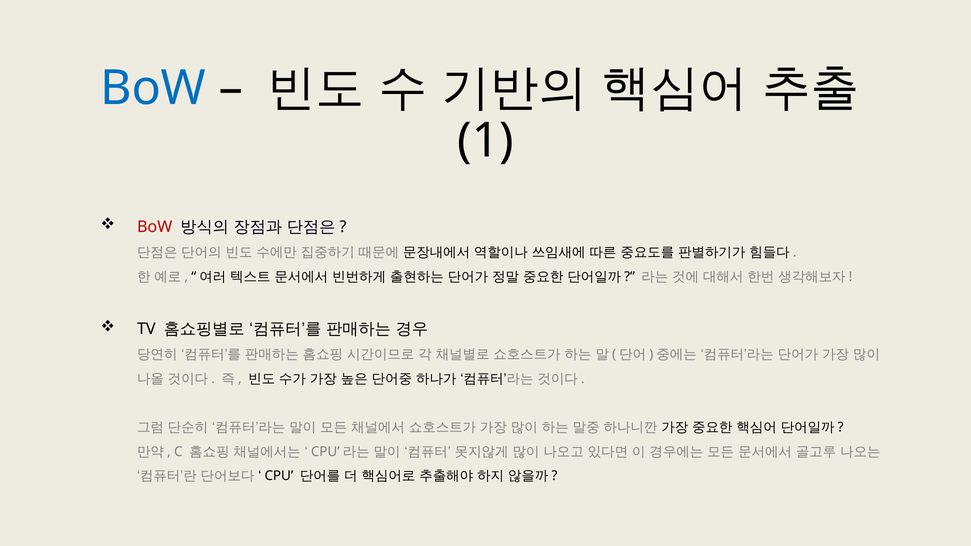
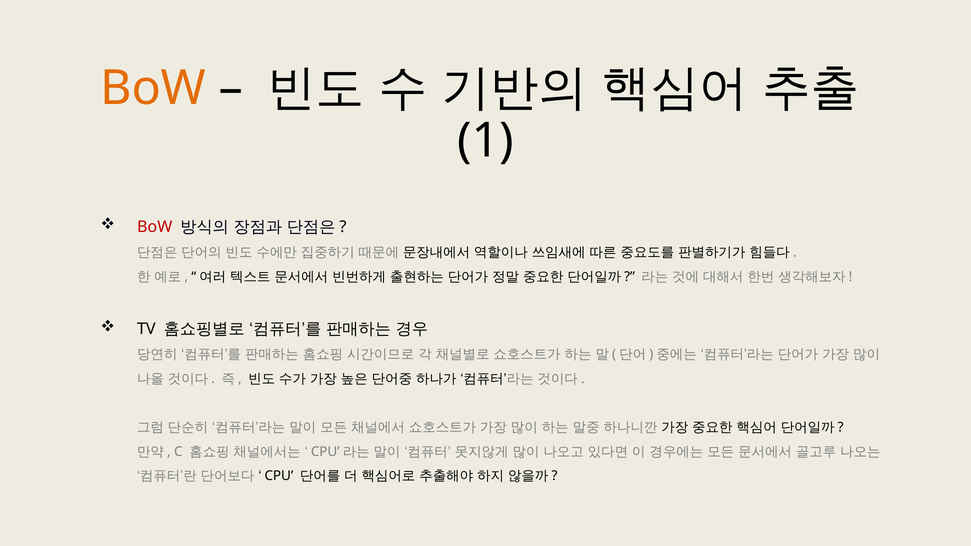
BoW colour: blue -> orange (153, 88)
